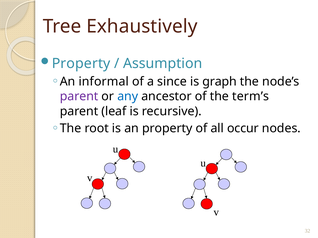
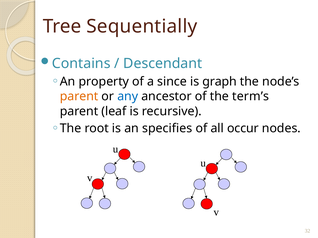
Exhaustively: Exhaustively -> Sequentially (142, 26)
Property: Property -> Contains (81, 64)
Assumption: Assumption -> Descendant (163, 64)
informal: informal -> property (104, 82)
parent colour: purple -> orange (79, 97)
an property: property -> specifies (167, 129)
